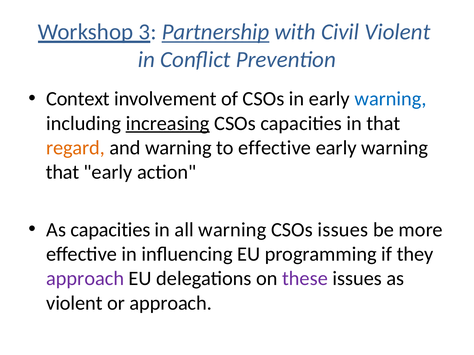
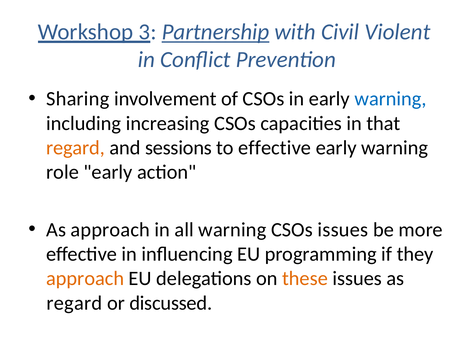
Context: Context -> Sharing (78, 99)
increasing underline: present -> none (168, 124)
and warning: warning -> sessions (178, 148)
that: that -> role (63, 173)
As capacities: capacities -> approach (110, 230)
approach colour: purple -> orange (85, 279)
these colour: purple -> orange (305, 279)
violent: violent -> regard (74, 303)
or approach: approach -> discussed (171, 303)
